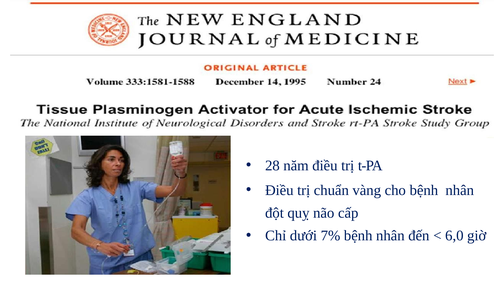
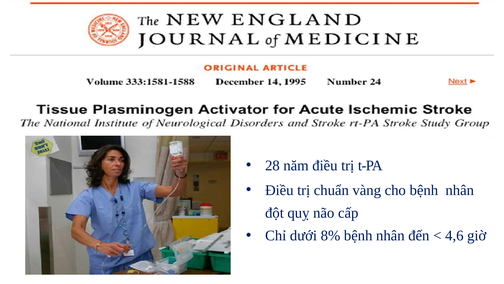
7%: 7% -> 8% (330, 235)
6,0: 6,0 -> 4,6 (454, 235)
